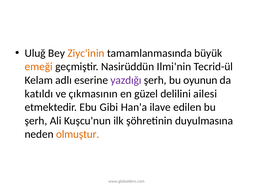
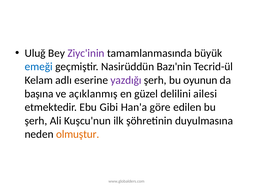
Ziyc'inin colour: orange -> purple (86, 53)
emeği colour: orange -> blue (39, 67)
Ilmi'nin: Ilmi'nin -> Bazı'nin (174, 67)
katıldı: katıldı -> başına (39, 94)
çıkmasının: çıkmasının -> açıklanmış (93, 94)
ilave: ilave -> göre (160, 107)
